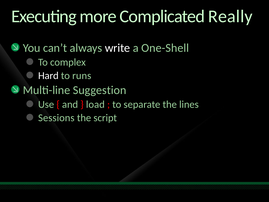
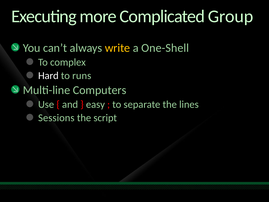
Really: Really -> Group (231, 16)
write colour: white -> yellow (117, 48)
Suggestion: Suggestion -> Computers (100, 90)
load: load -> easy (95, 104)
